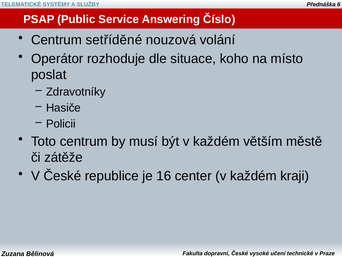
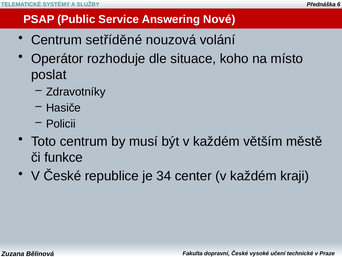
Číslo: Číslo -> Nové (219, 19)
zátěže: zátěže -> funkce (64, 157)
16: 16 -> 34 (164, 176)
